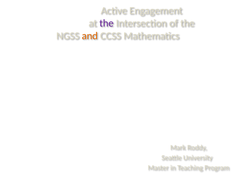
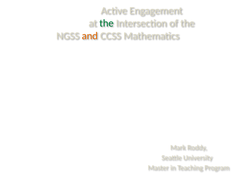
the colour: purple -> green (106, 23)
